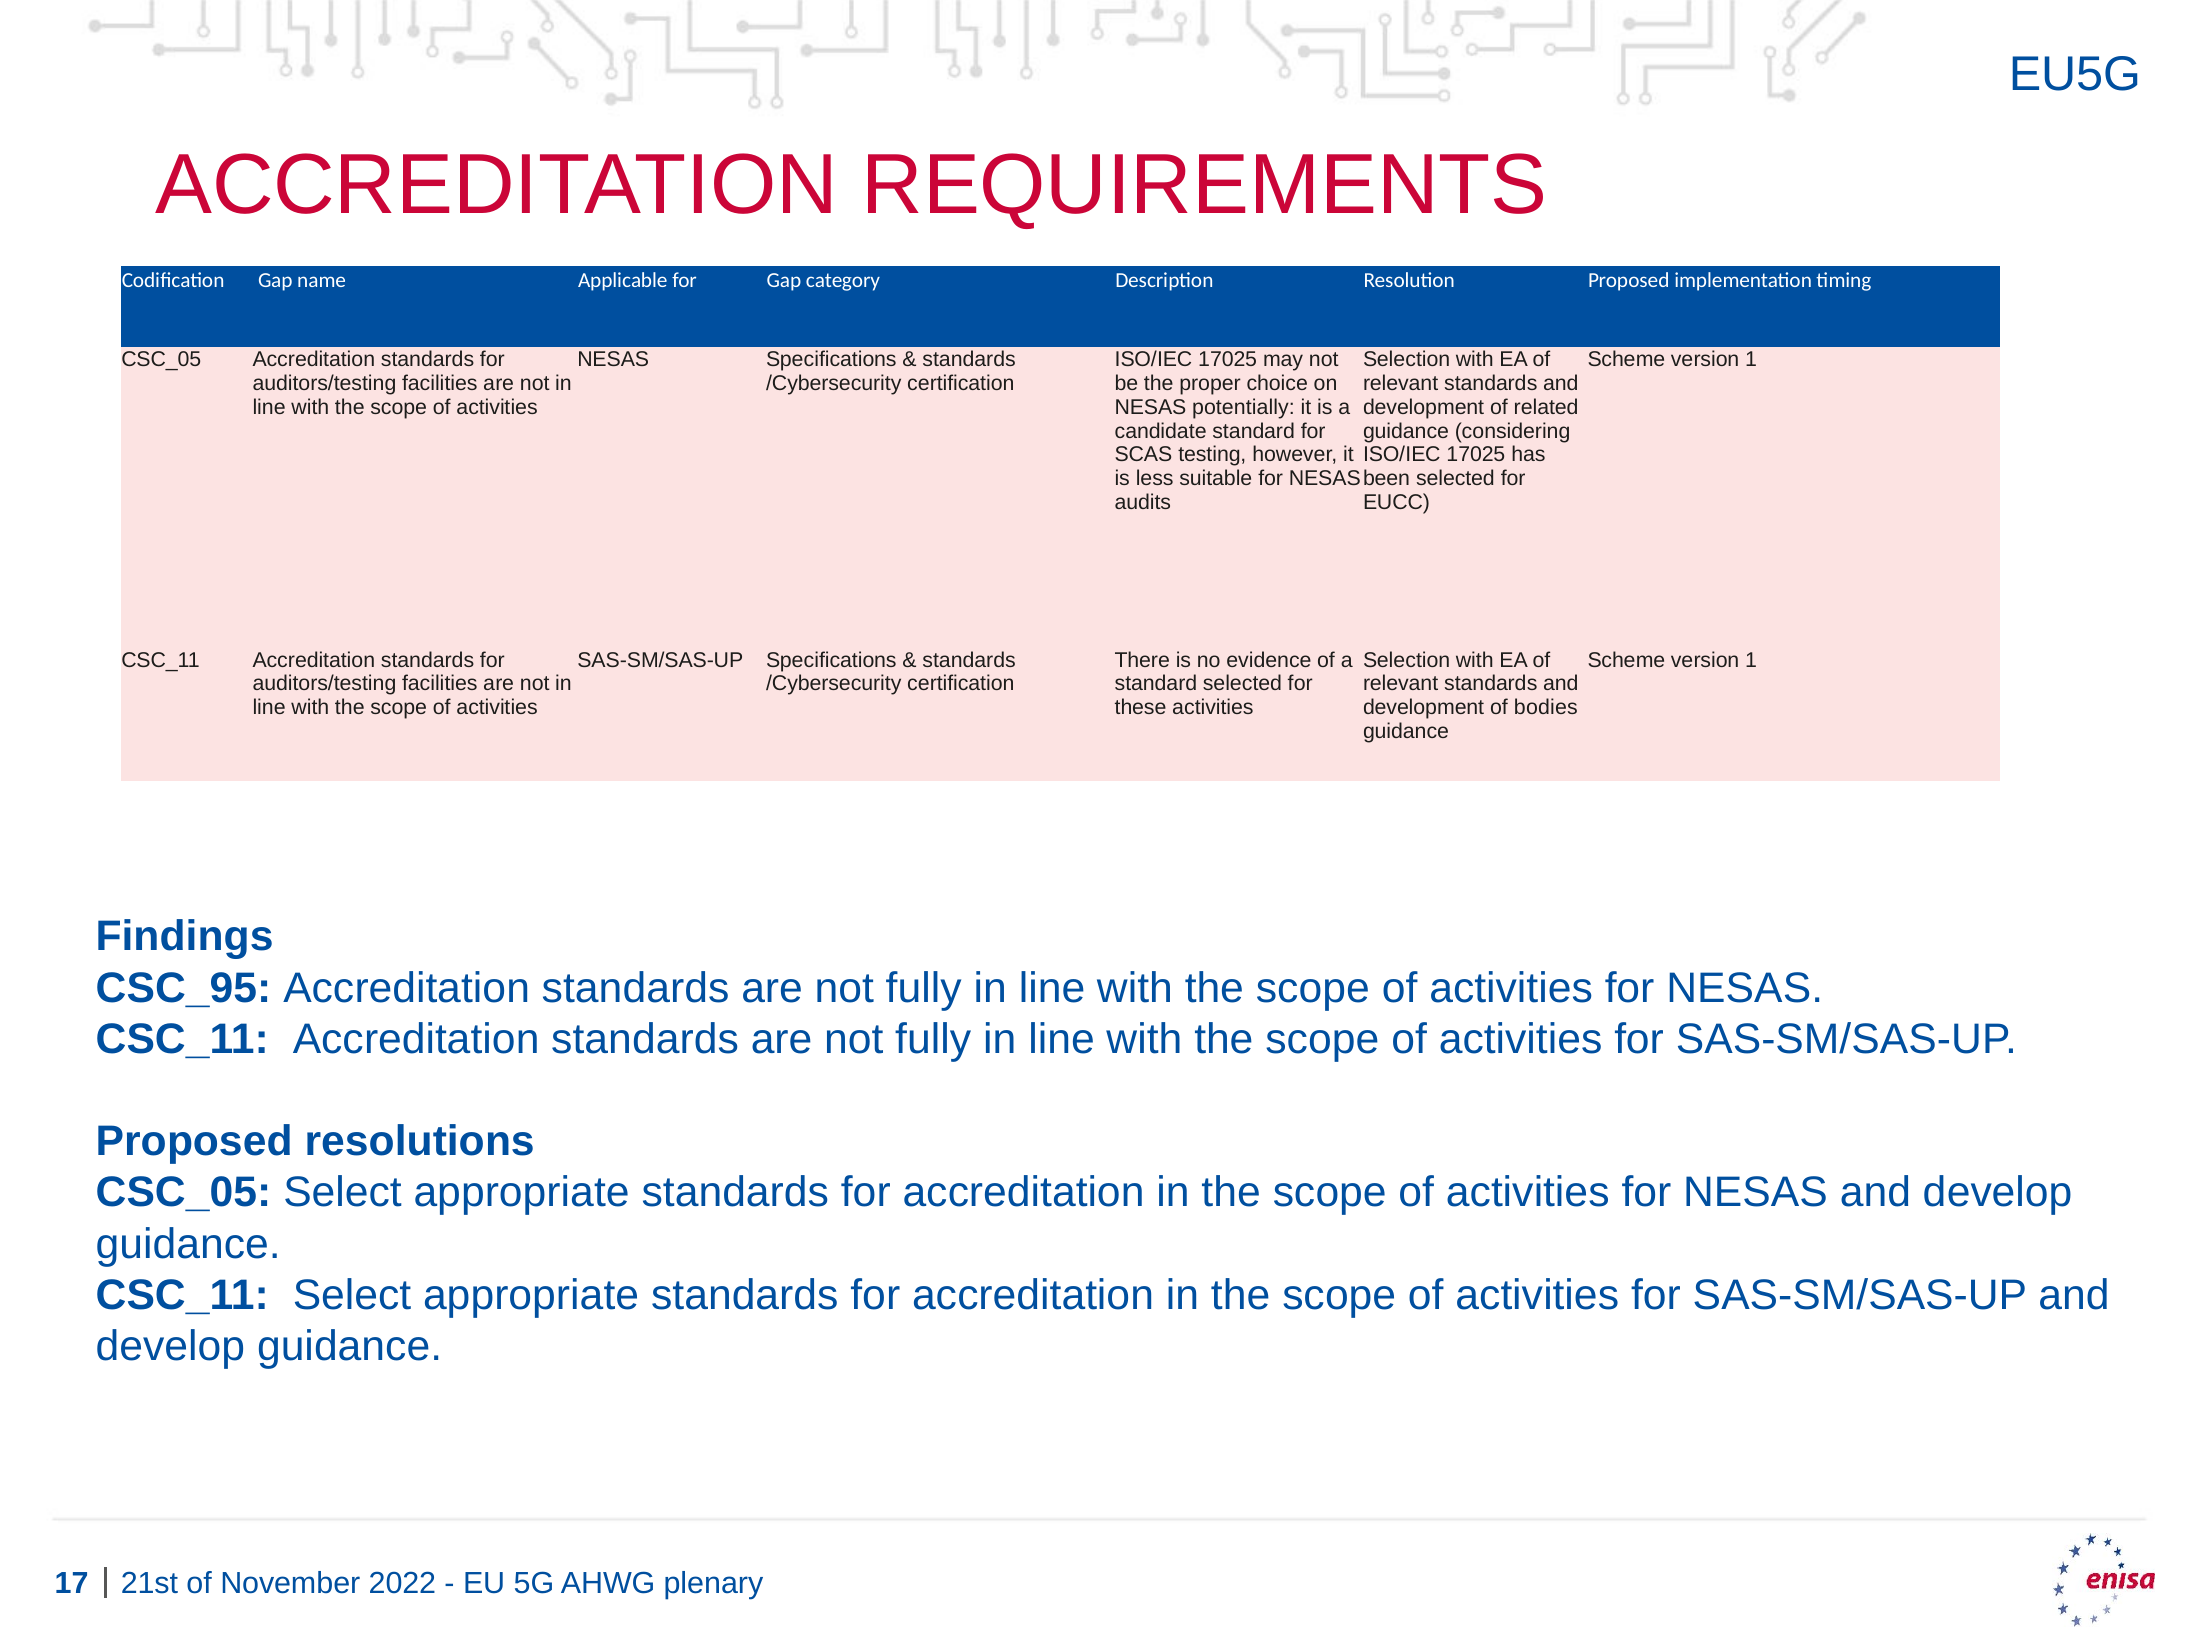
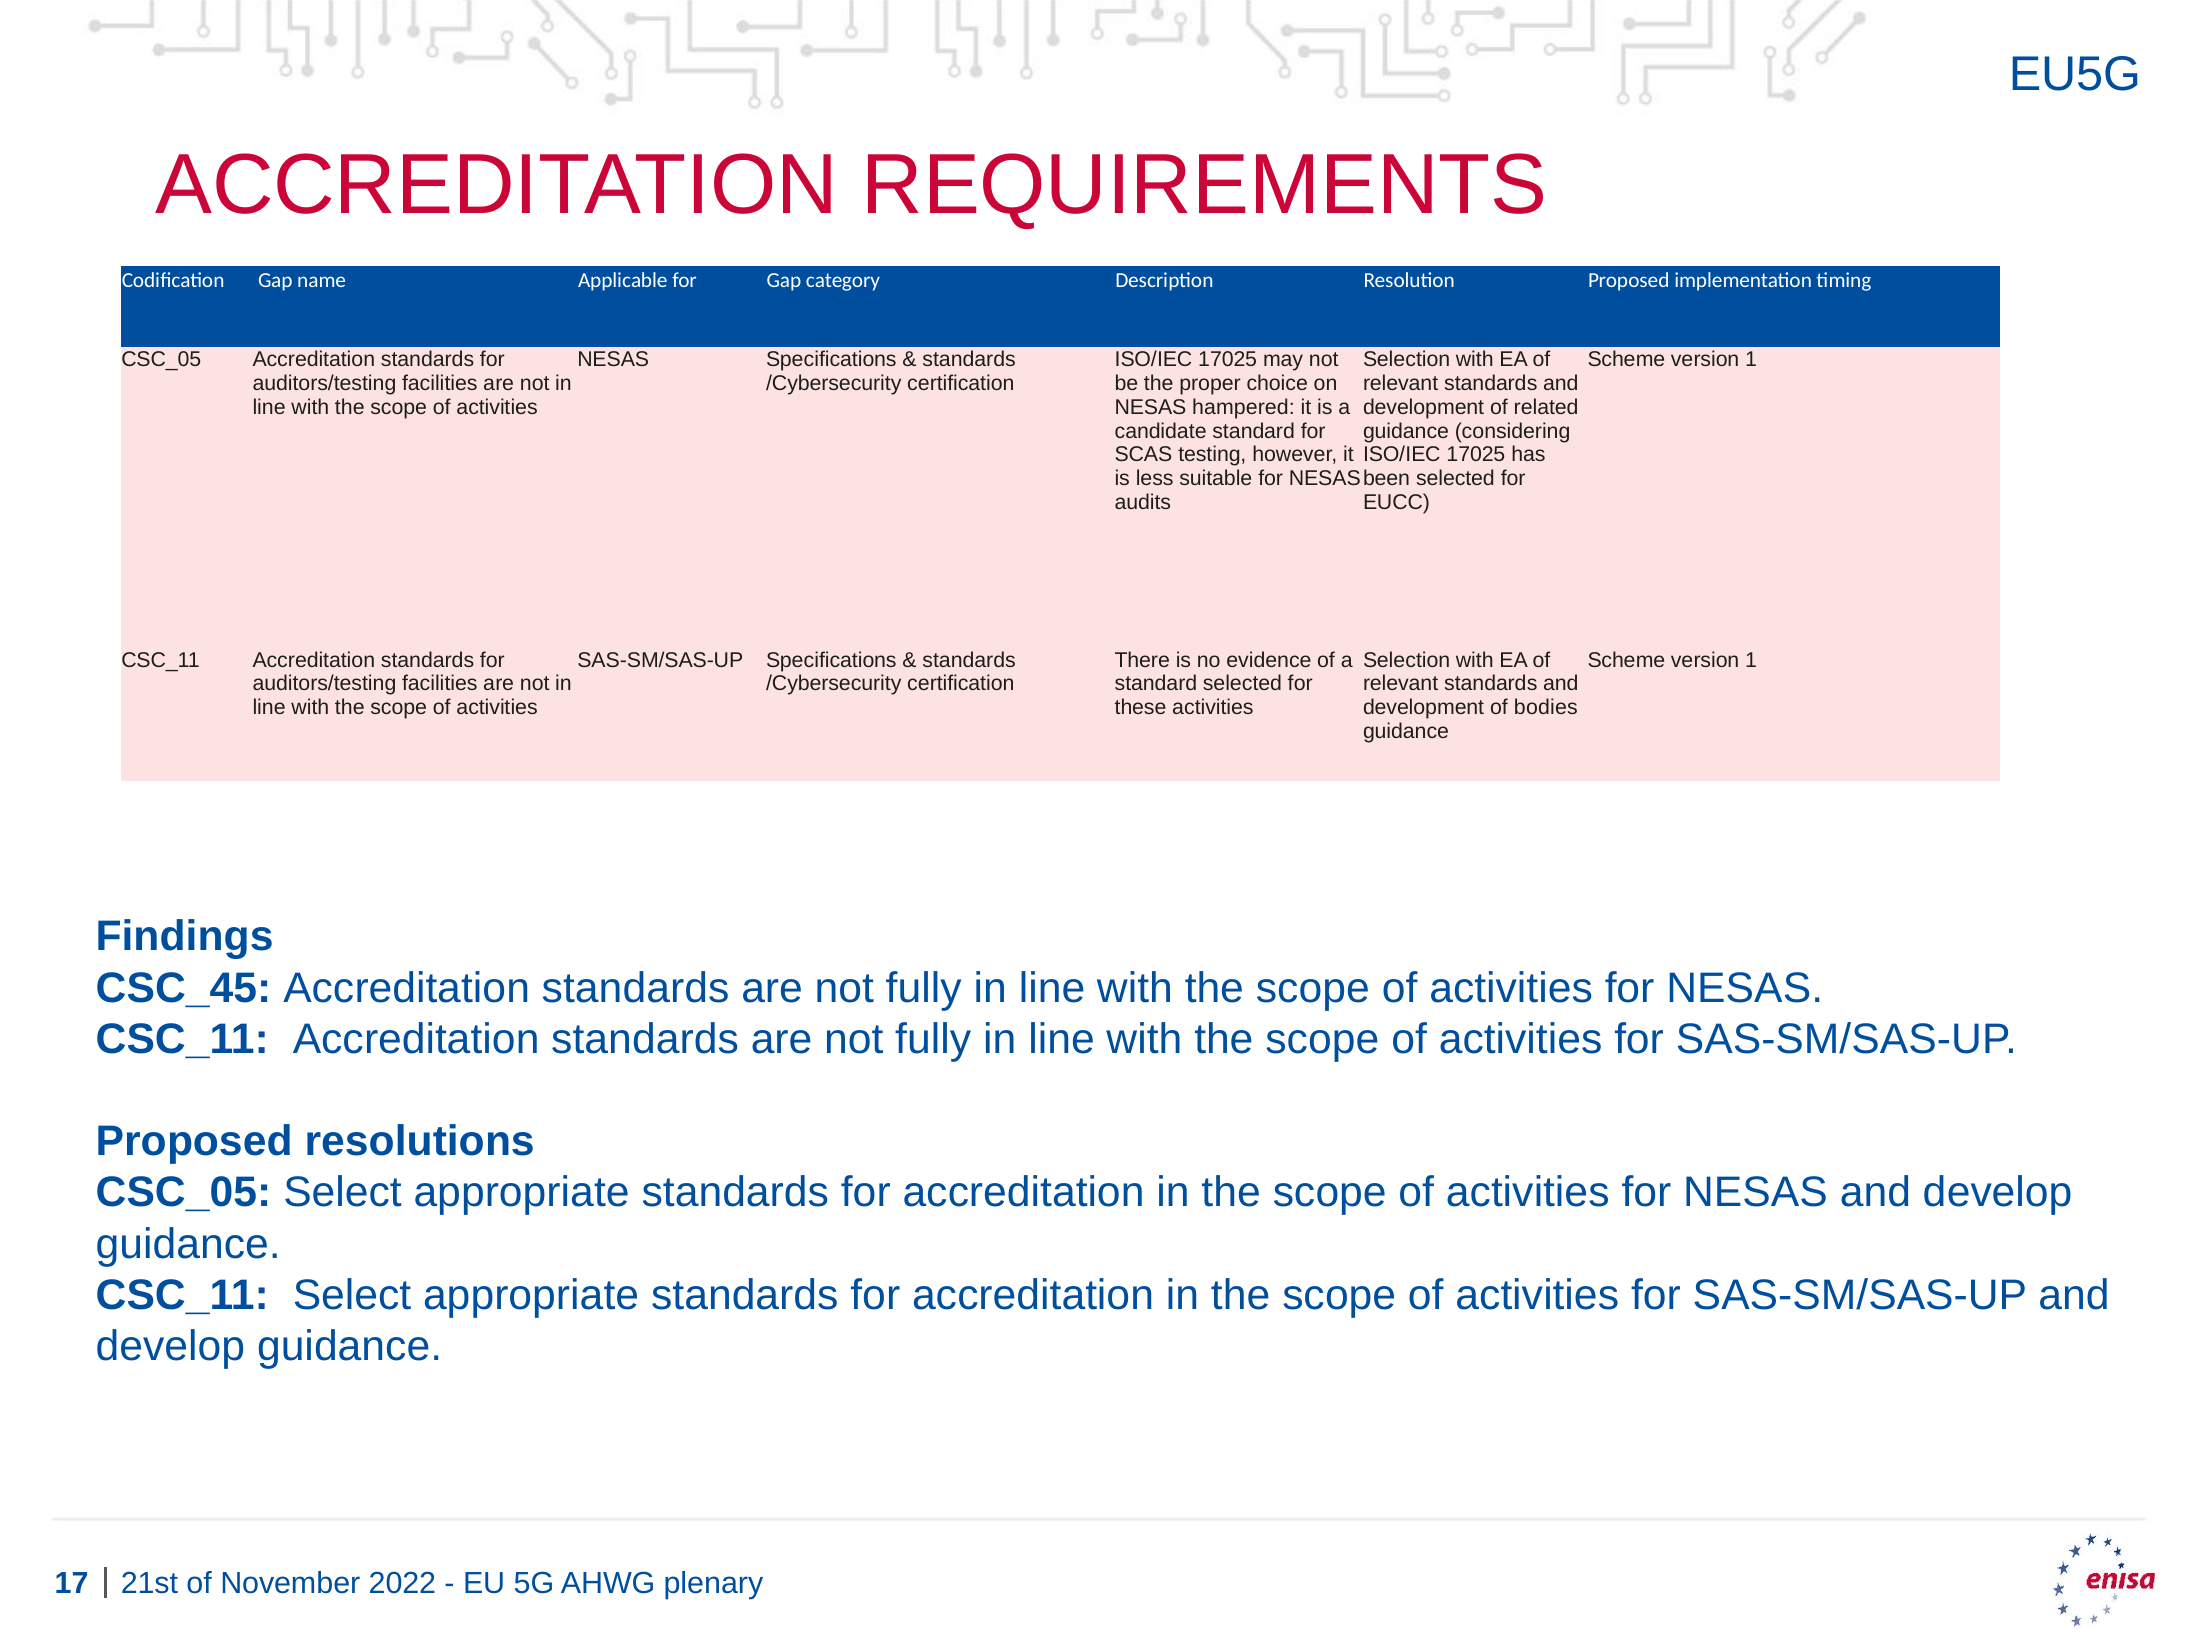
potentially: potentially -> hampered (1243, 407)
CSC_95: CSC_95 -> CSC_45 (184, 988)
